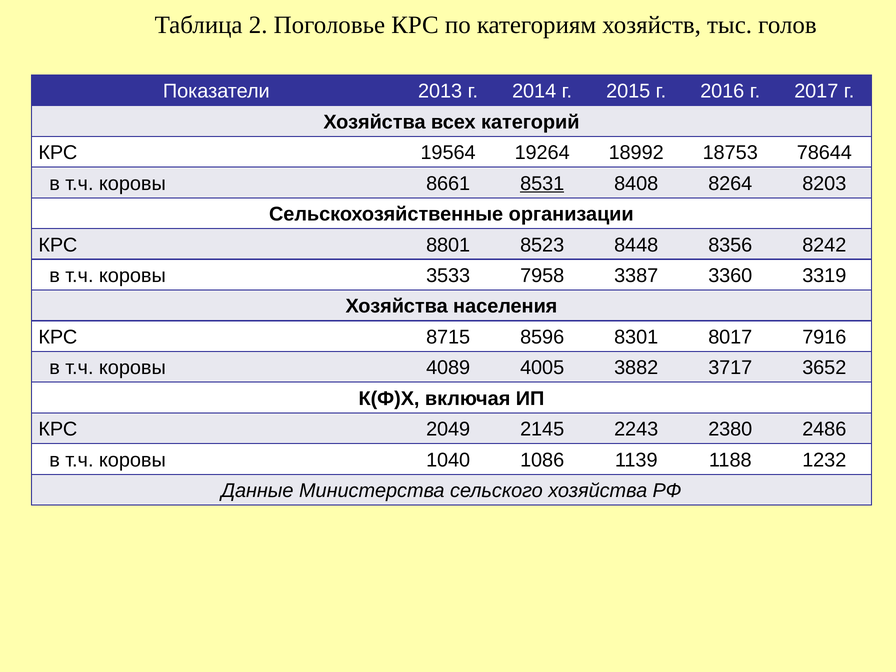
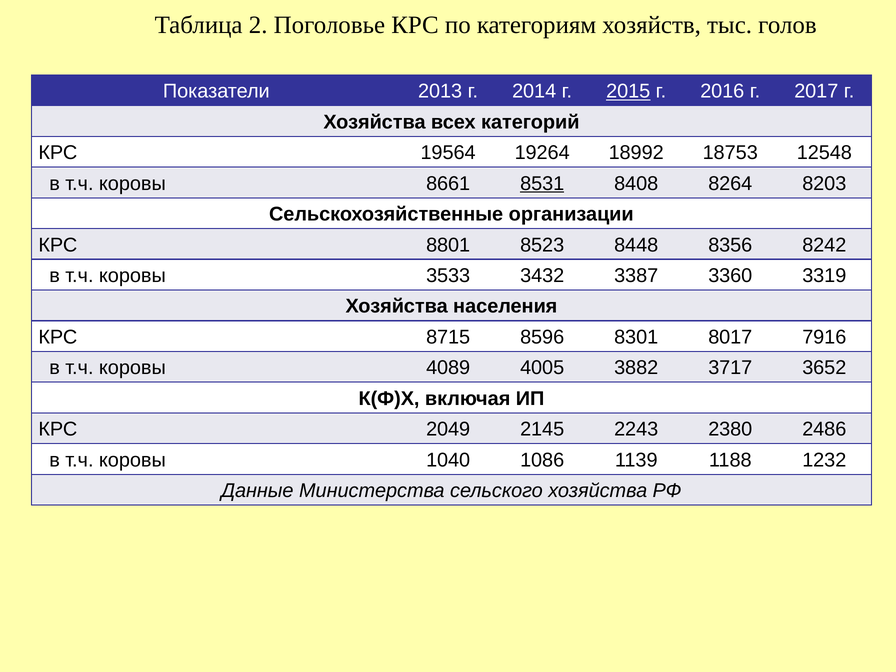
2015 underline: none -> present (628, 91)
78644: 78644 -> 12548 (824, 153)
7958: 7958 -> 3432 (542, 276)
